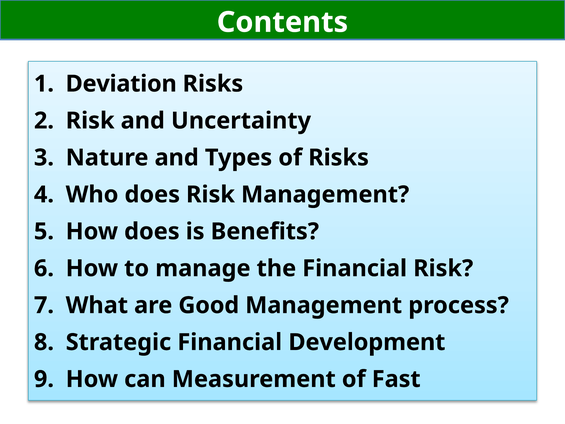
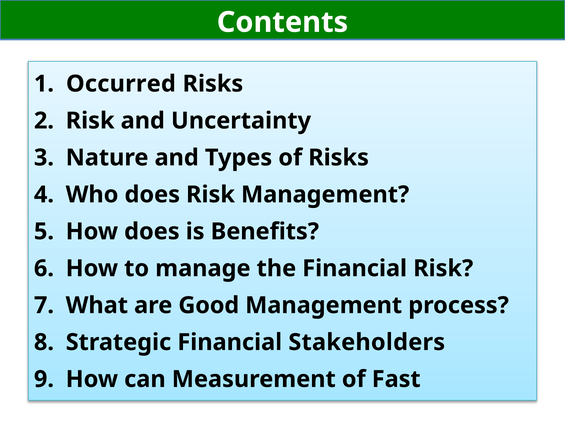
Deviation: Deviation -> Occurred (121, 84)
Development: Development -> Stakeholders (367, 342)
